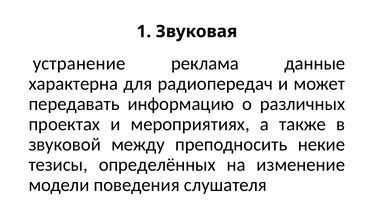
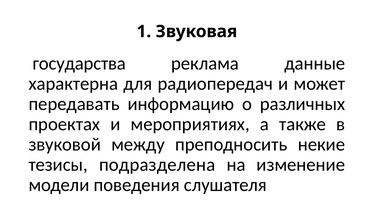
устранение: устранение -> государства (79, 63)
определённых: определённых -> подразделена (157, 164)
